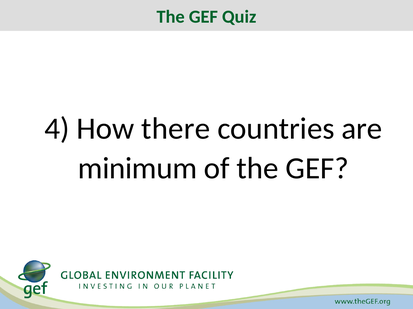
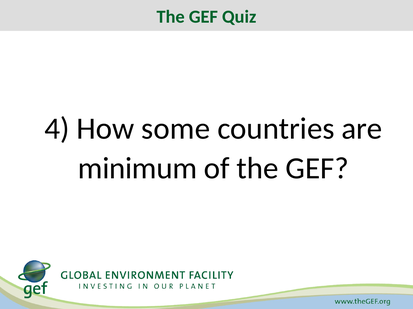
there: there -> some (176, 129)
